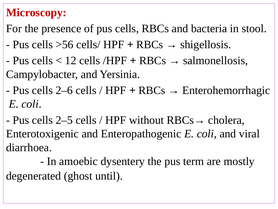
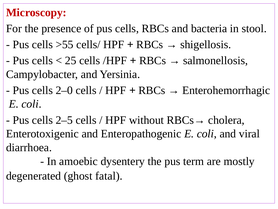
>56: >56 -> >55 (65, 44)
12: 12 -> 25 (71, 60)
2–6: 2–6 -> 2–0 (64, 90)
until: until -> fatal (109, 175)
